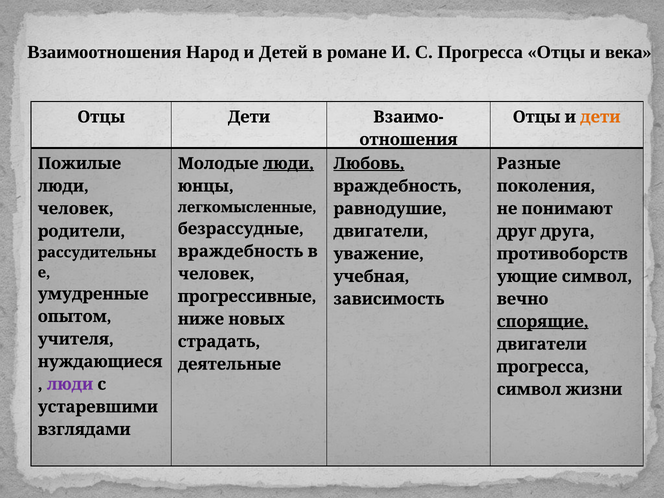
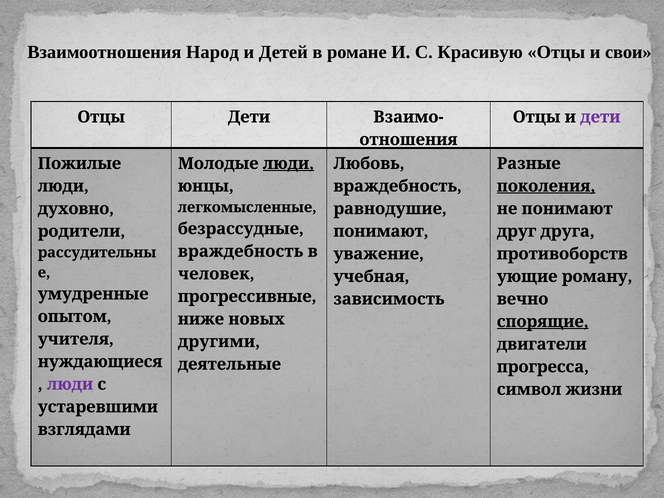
С Прогресса: Прогресса -> Красивую (480, 52)
века: века -> свои (628, 52)
дети colour: orange -> purple (600, 117)
Любовь underline: present -> none (369, 164)
поколения underline: none -> present (546, 186)
человек: человек -> духовно (76, 209)
двигатели: двигатели -> понимают (381, 231)
символ: символ -> роману (597, 276)
страдать: страдать -> другими (219, 342)
